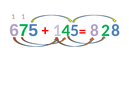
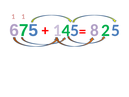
8: 8 -> 5 (116, 30)
